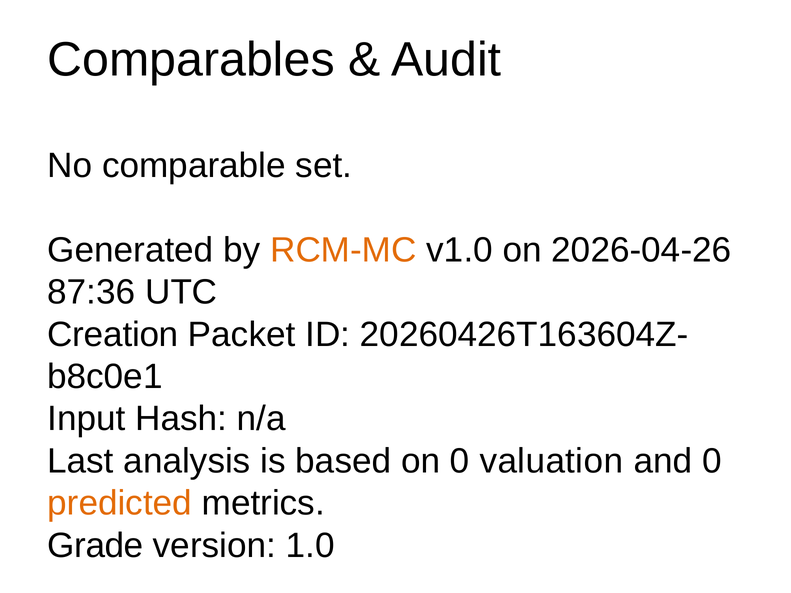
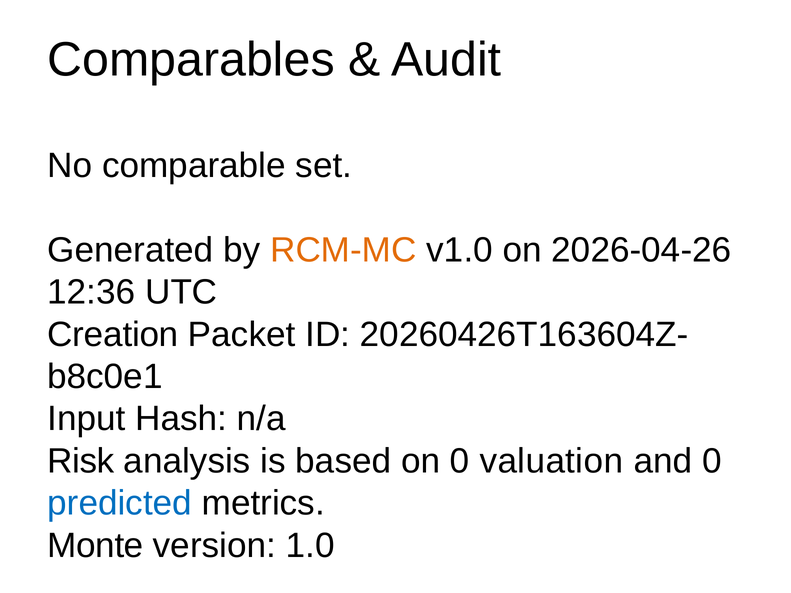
87:36: 87:36 -> 12:36 (91, 292)
Last: Last -> Risk (81, 461)
predicted colour: orange -> blue (120, 503)
Grade: Grade -> Monte (95, 546)
